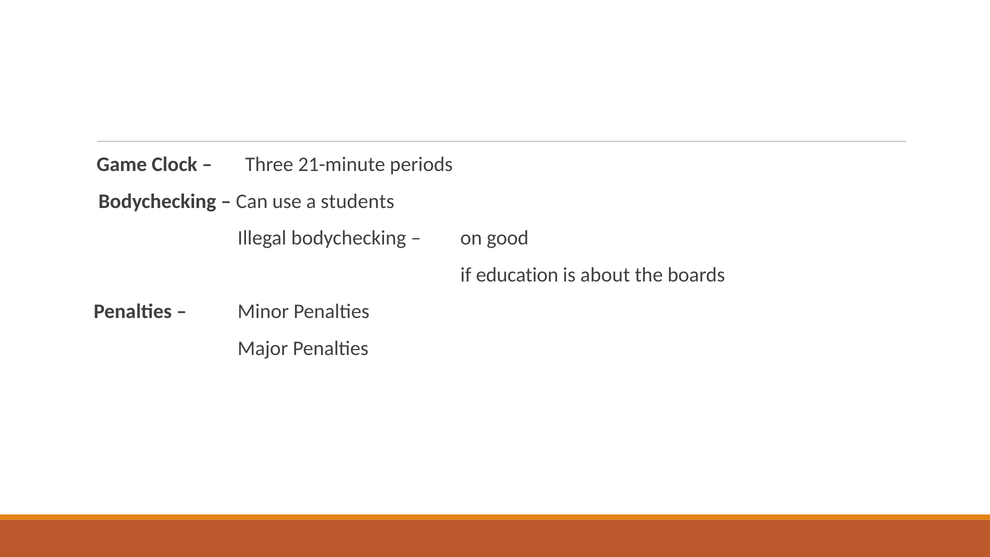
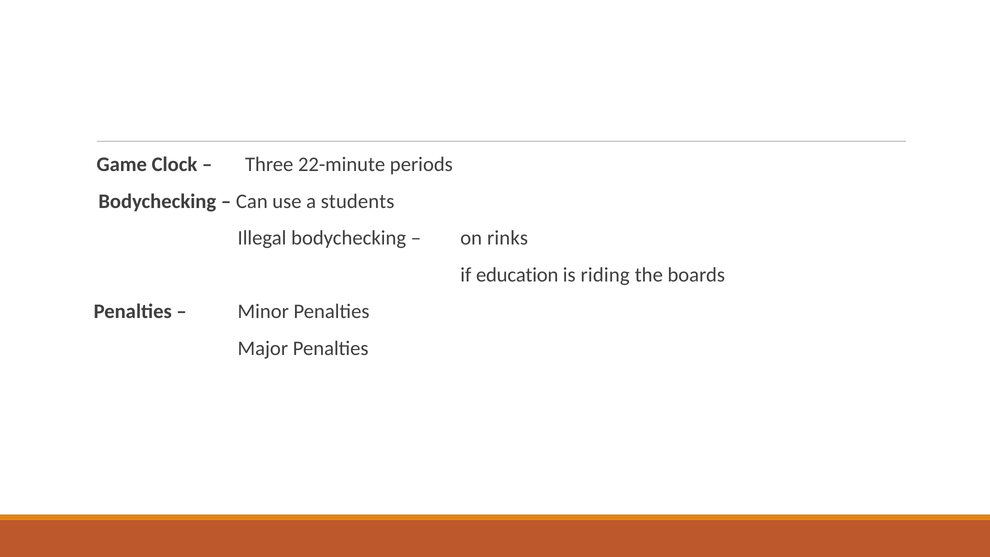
21-minute: 21-minute -> 22-minute (342, 165)
good: good -> rinks (508, 238)
about: about -> riding (605, 275)
